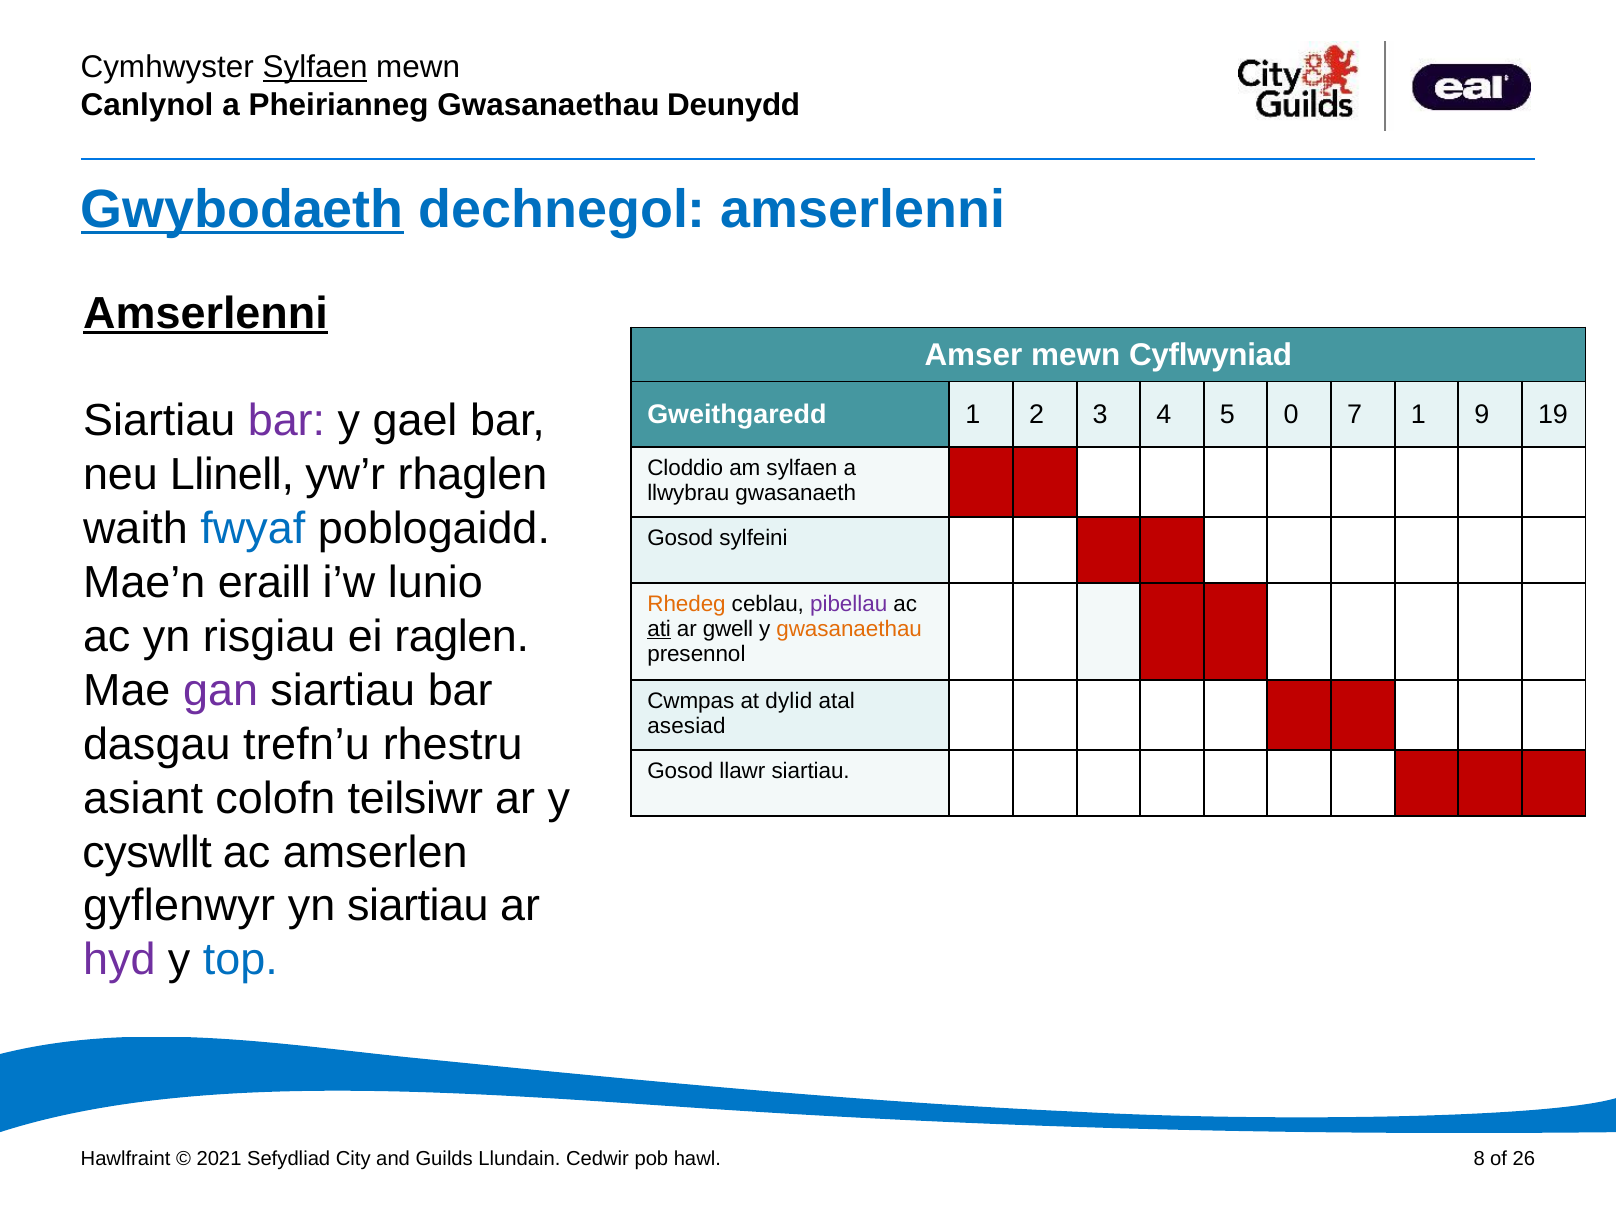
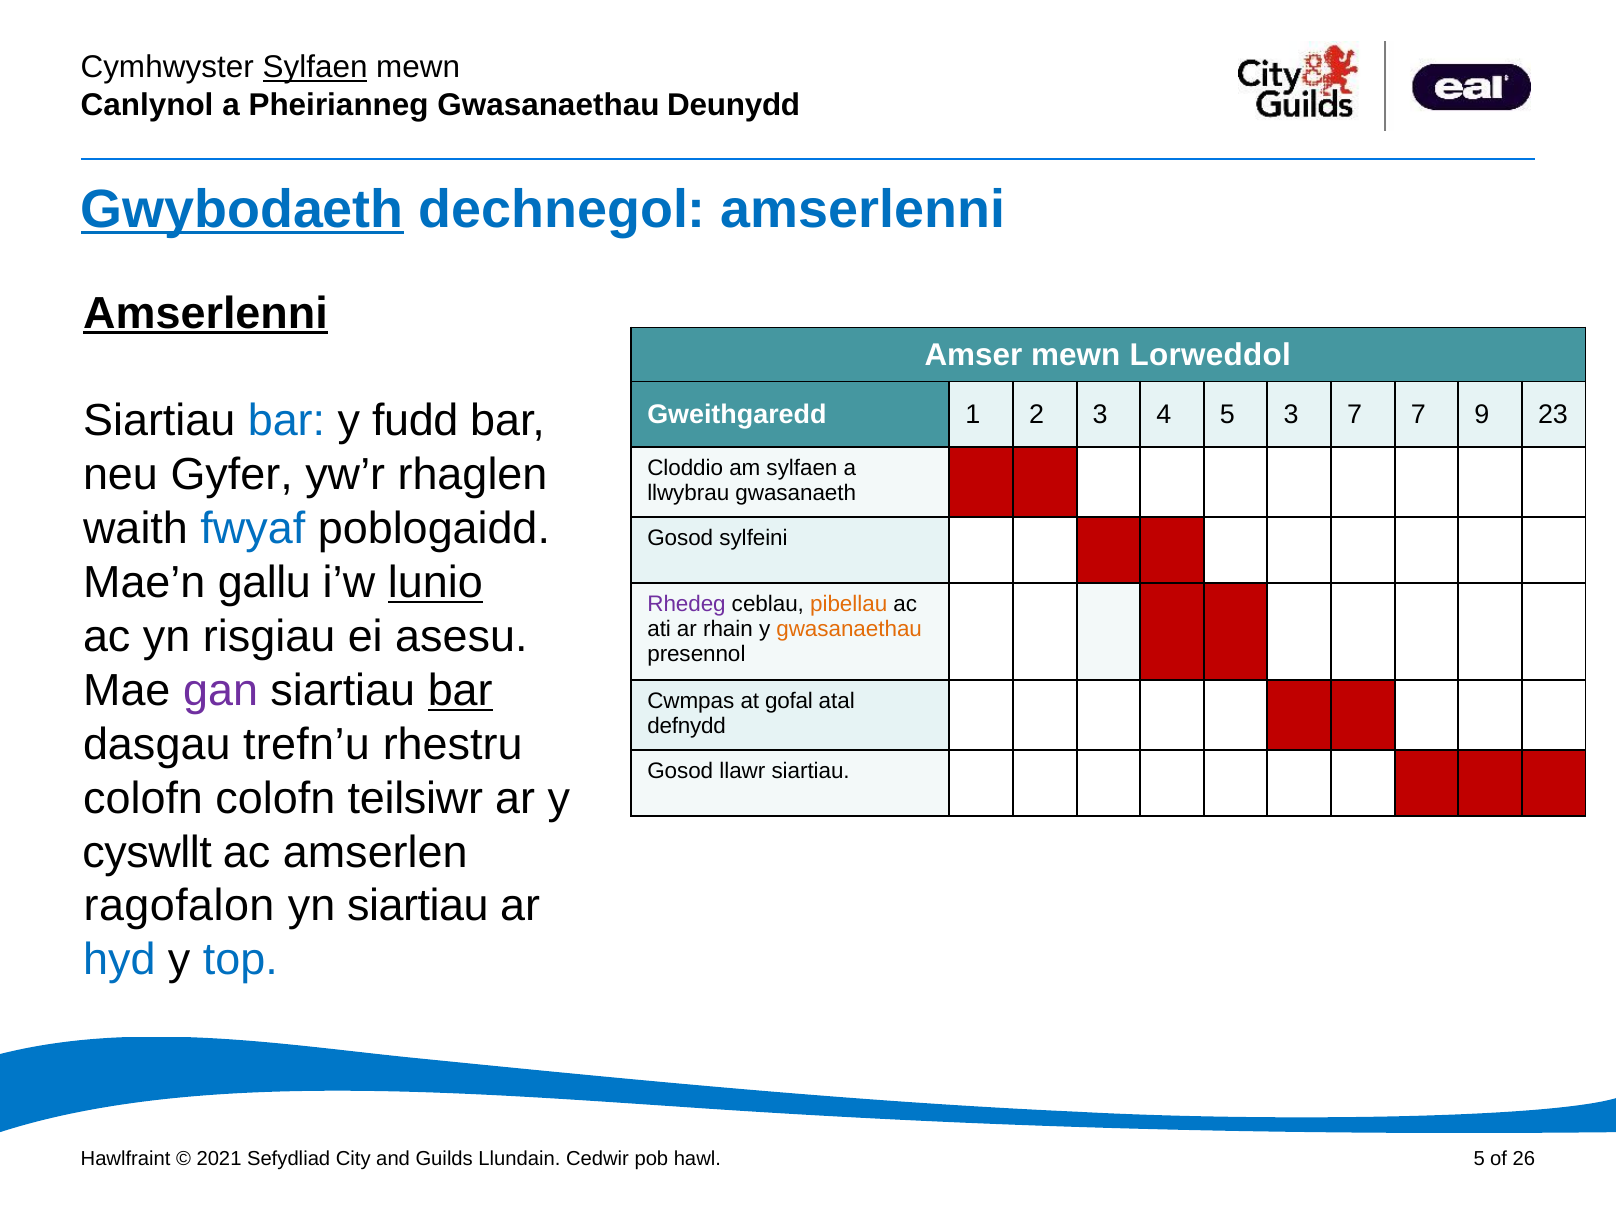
Cyflwyniad: Cyflwyniad -> Lorweddol (1210, 355)
bar colour: purple -> blue (286, 421)
gael: gael -> fudd (415, 421)
5 0: 0 -> 3 (1291, 415)
7 1: 1 -> 7 (1418, 415)
19: 19 -> 23 (1553, 415)
Llinell: Llinell -> Gyfer (232, 475)
eraill: eraill -> gallu (264, 583)
lunio underline: none -> present (435, 583)
Rhedeg colour: orange -> purple (687, 604)
pibellau colour: purple -> orange (849, 604)
raglen: raglen -> asesu (461, 637)
ati underline: present -> none (659, 629)
gwell: gwell -> rhain (728, 629)
bar underline: none -> present (460, 691)
dylid: dylid -> gofal (789, 701)
asesiad: asesiad -> defnydd (687, 726)
asiant: asiant -> colofn (143, 798)
gyflenwyr: gyflenwyr -> ragofalon (179, 906)
hyd colour: purple -> blue (119, 960)
8: 8 -> 5 (1479, 1159)
